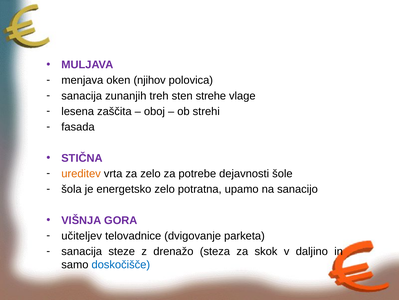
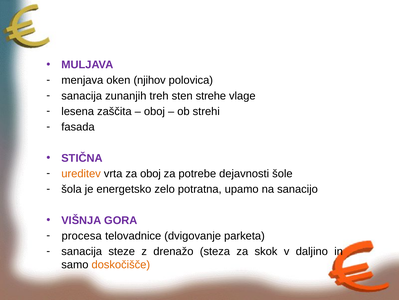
za zelo: zelo -> oboj (150, 173)
učiteljev: učiteljev -> procesa (82, 235)
doskočišče colour: blue -> orange (121, 264)
